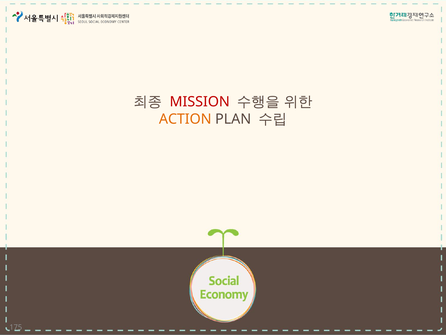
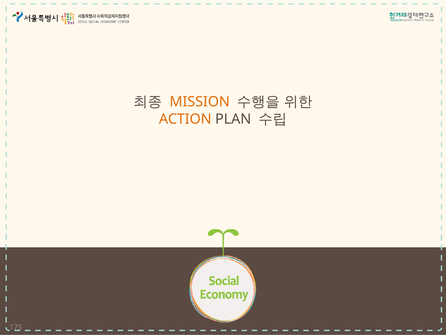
MISSION colour: red -> orange (200, 102)
